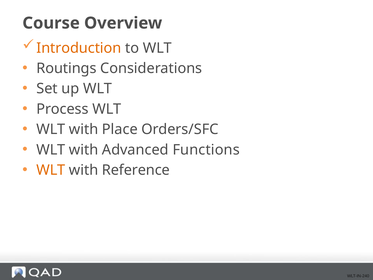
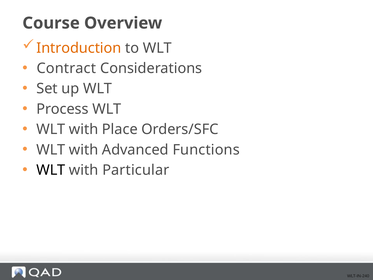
Routings: Routings -> Contract (66, 68)
WLT colour: orange -> black (51, 170)
Reference: Reference -> Particular (136, 170)
